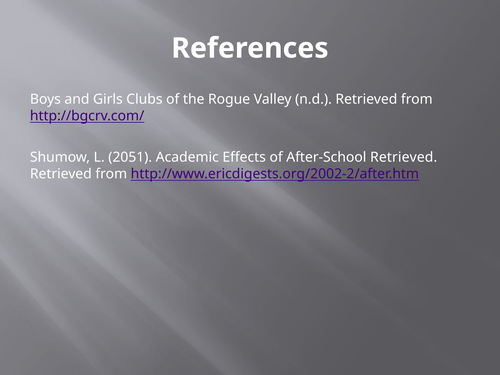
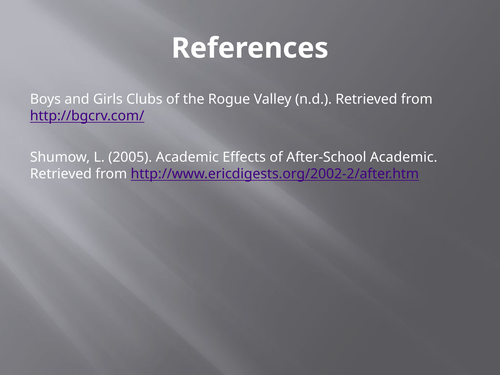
2051: 2051 -> 2005 (130, 157)
After-School Retrieved: Retrieved -> Academic (404, 157)
